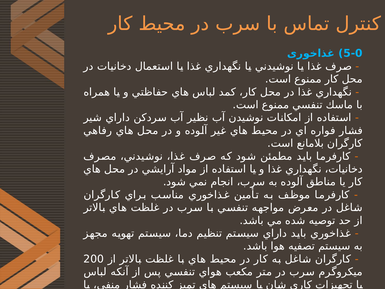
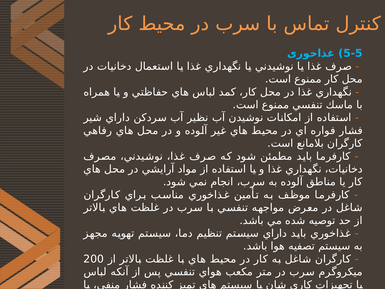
5-0: 5-0 -> 5-5 (353, 53)
